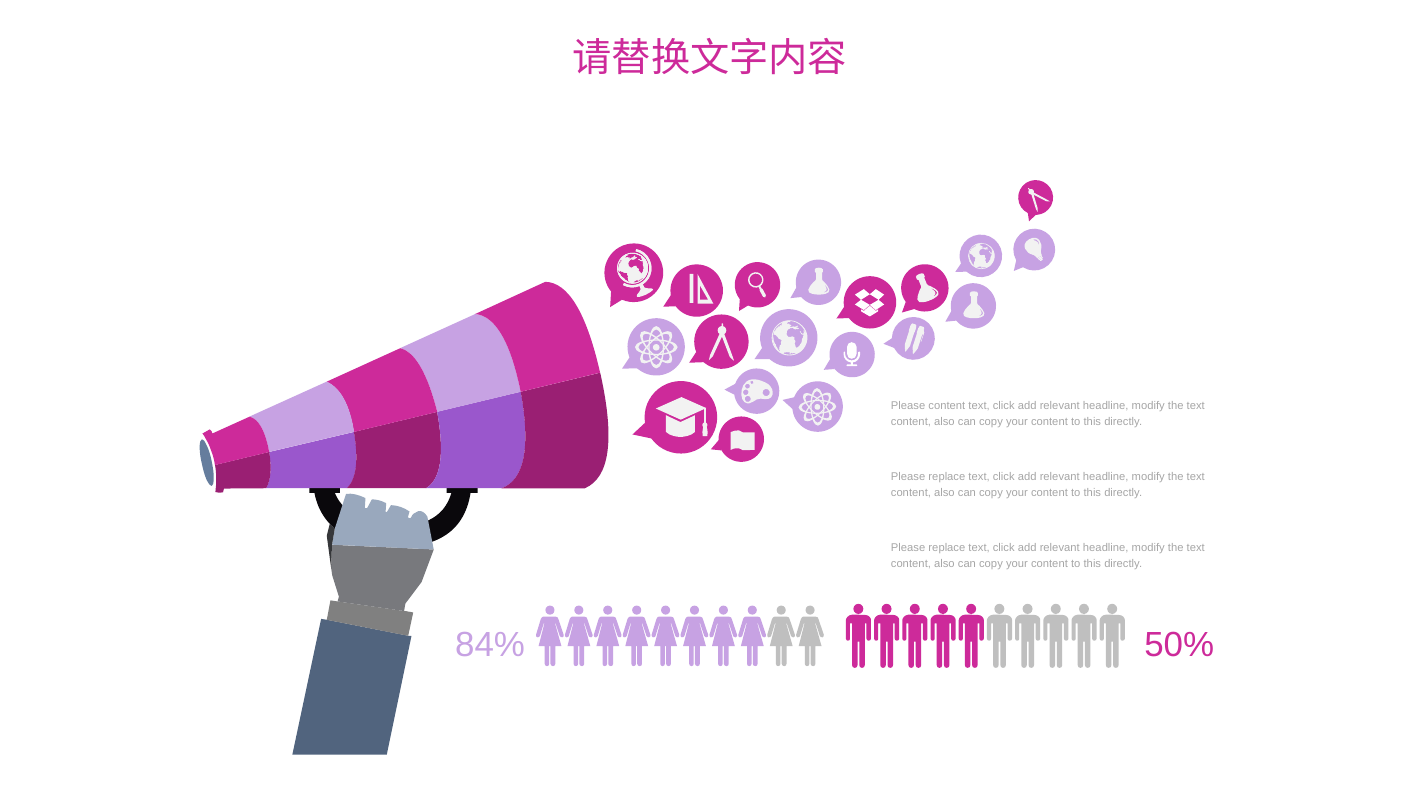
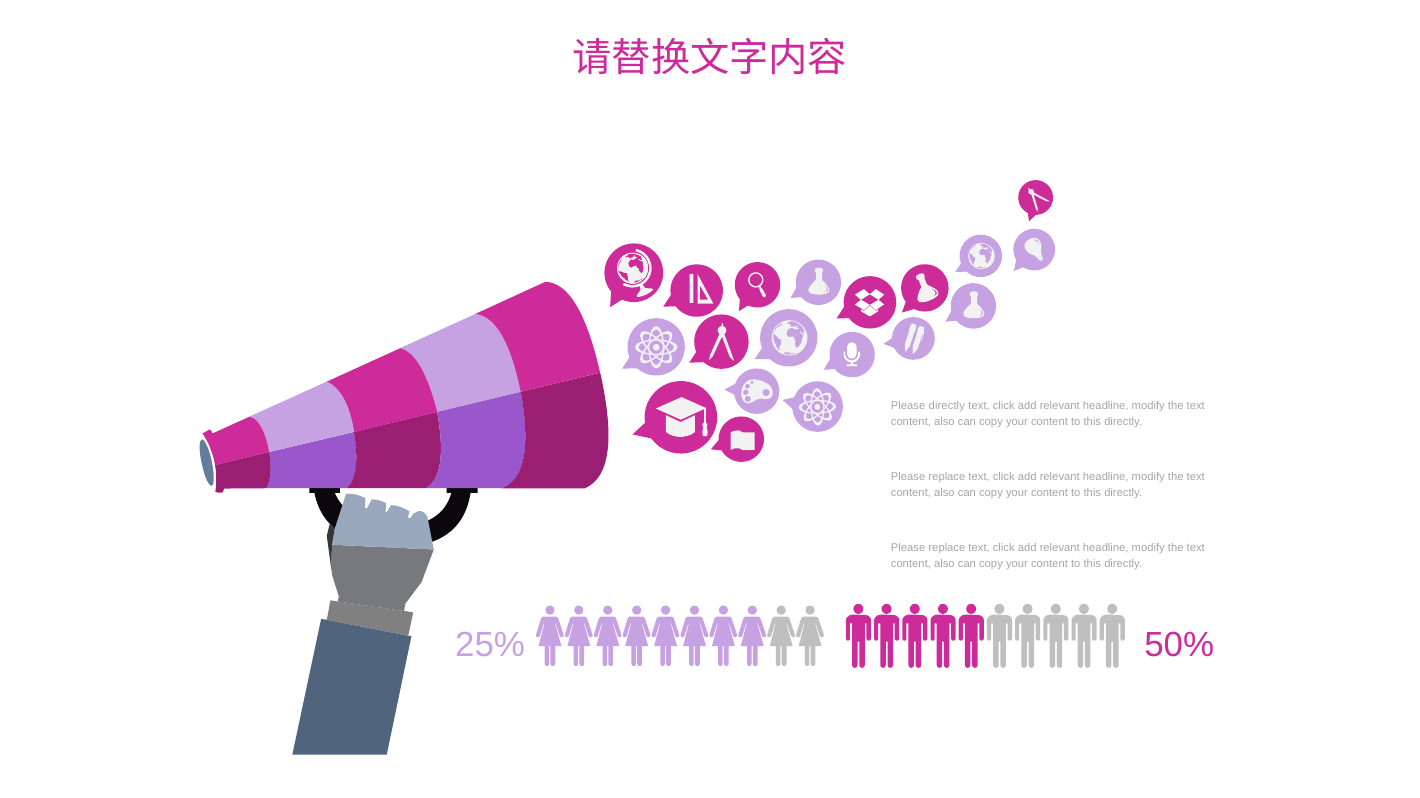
Please content: content -> directly (947, 406)
84%: 84% -> 25% (490, 645)
